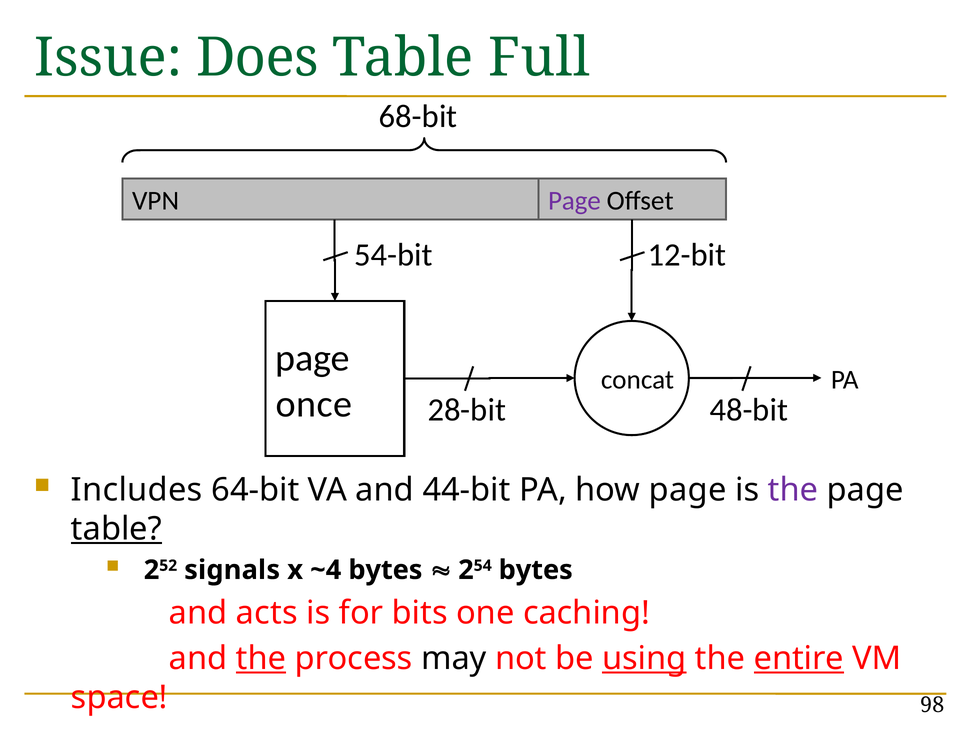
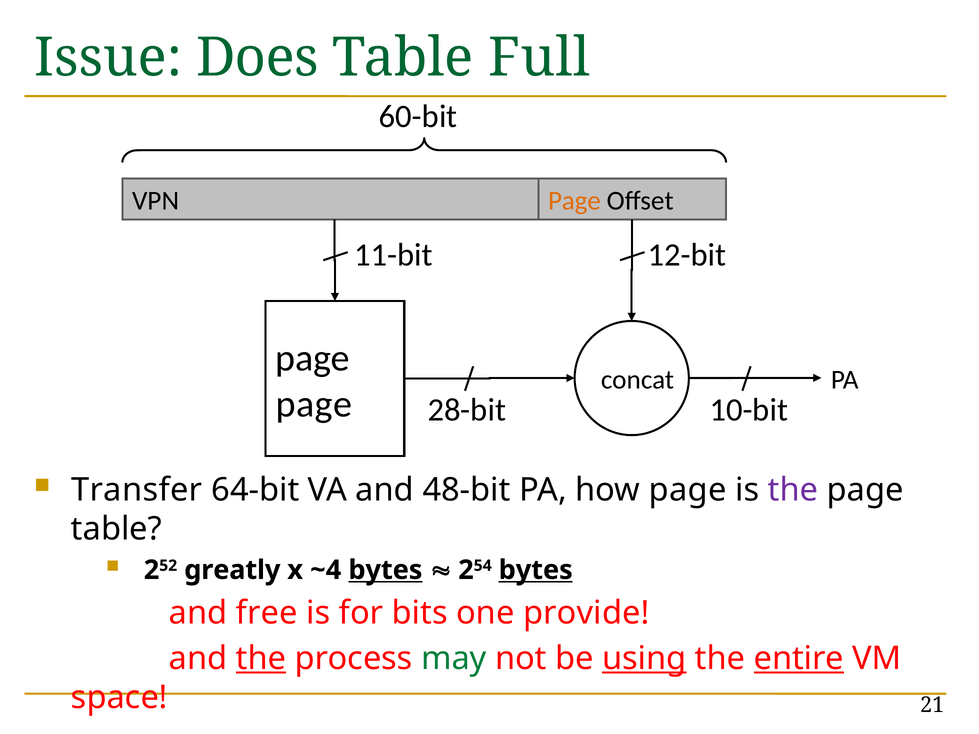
68-bit: 68-bit -> 60-bit (418, 116)
Page colour: purple -> orange (574, 201)
54-bit: 54-bit -> 11-bit (393, 255)
once: once -> page (314, 404)
48-bit: 48-bit -> 10-bit (749, 410)
Includes: Includes -> Transfer (137, 490)
44-bit: 44-bit -> 48-bit (467, 490)
table underline: present -> none (117, 529)
signals: signals -> greatly (232, 570)
bytes underline: none -> present (385, 570)
bytes underline: none -> present (536, 570)
acts: acts -> free (267, 613)
caching: caching -> provide (586, 613)
may colour: black -> green (454, 659)
98: 98 -> 21 (932, 706)
